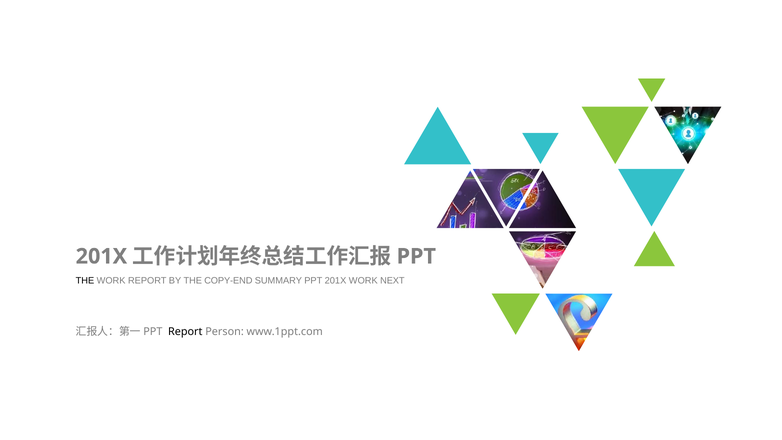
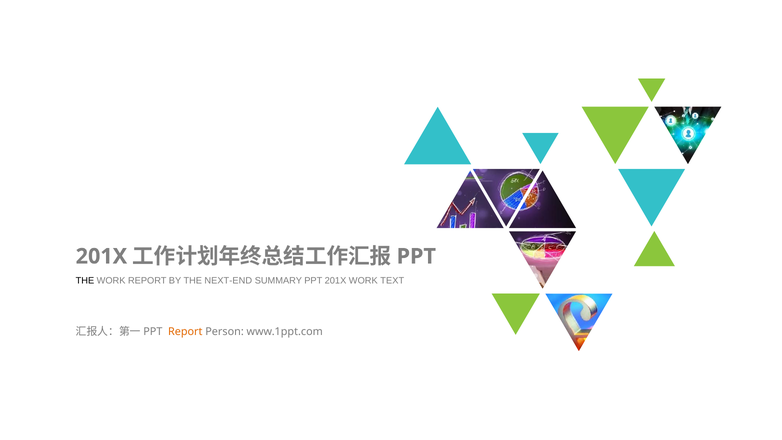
COPY-END: COPY-END -> NEXT-END (228, 281)
NEXT: NEXT -> TEXT (392, 281)
Report colour: black -> orange (185, 331)
